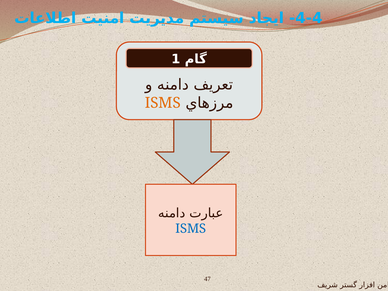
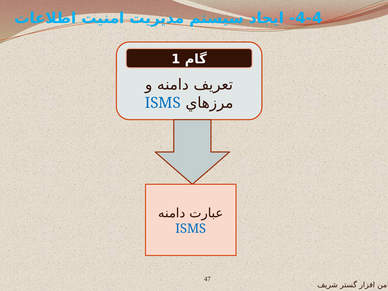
ISMS colour: orange -> blue (163, 103)
